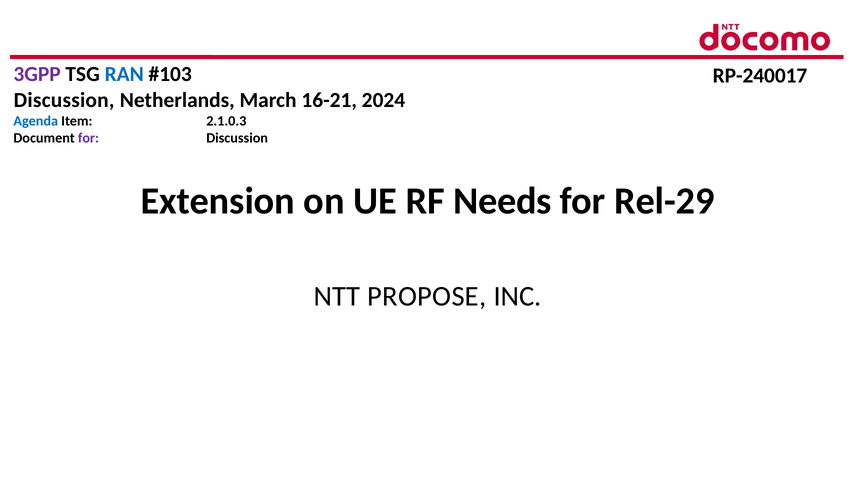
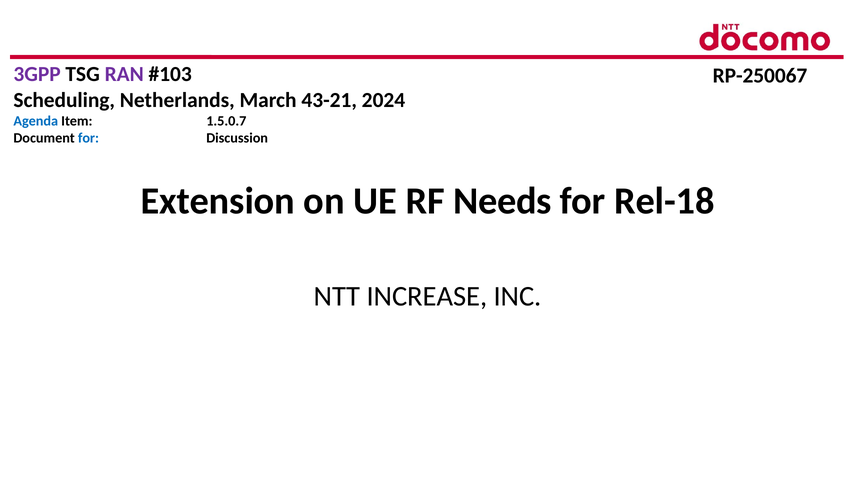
RAN colour: blue -> purple (124, 74)
RP-240017: RP-240017 -> RP-250067 (760, 76)
Discussion: Discussion -> Scheduling (64, 100)
16-21: 16-21 -> 43-21 (329, 100)
2.1.0.3: 2.1.0.3 -> 1.5.0.7 (226, 121)
for colour: purple -> blue (88, 138)
Rel-29: Rel-29 -> Rel-18 (664, 201)
PROPOSE: PROPOSE -> INCREASE (427, 297)
